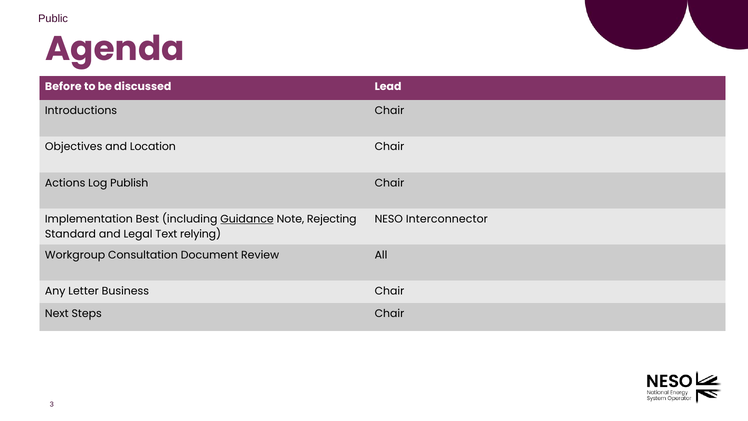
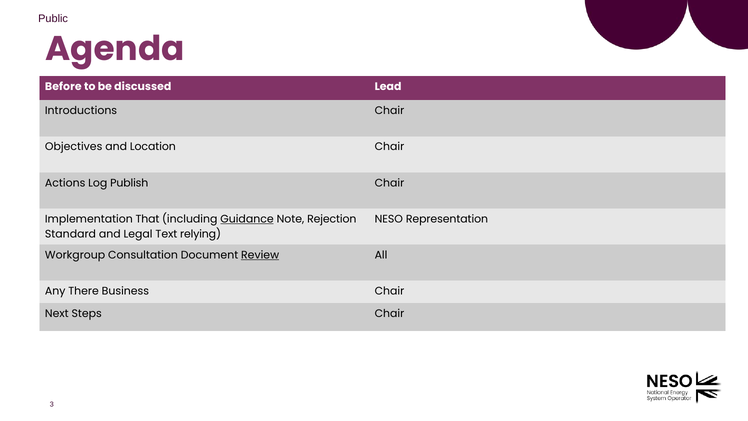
Best: Best -> That (147, 219)
Rejecting: Rejecting -> Rejection (332, 219)
Interconnector: Interconnector -> Representation (447, 219)
Review underline: none -> present (260, 255)
Letter: Letter -> There (84, 291)
